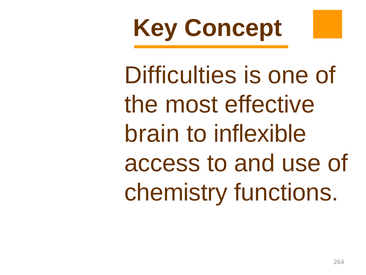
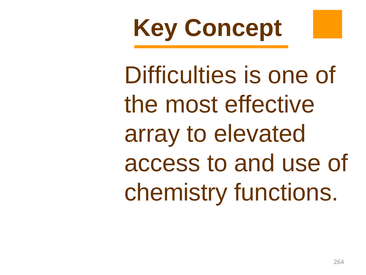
brain: brain -> array (152, 134)
inflexible: inflexible -> elevated (260, 134)
